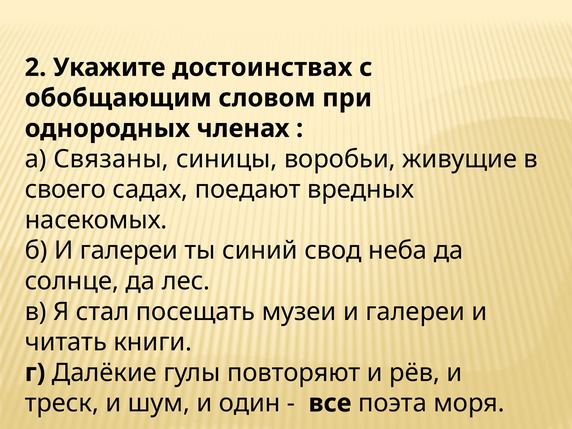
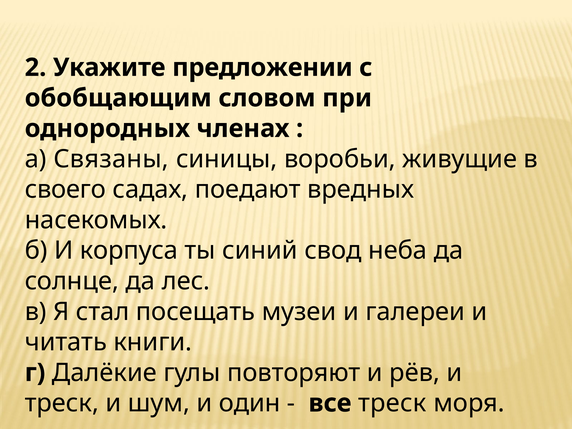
достоинствах: достоинствах -> предложении (262, 68)
б И галереи: галереи -> корпуса (129, 251)
все поэта: поэта -> треск (392, 403)
